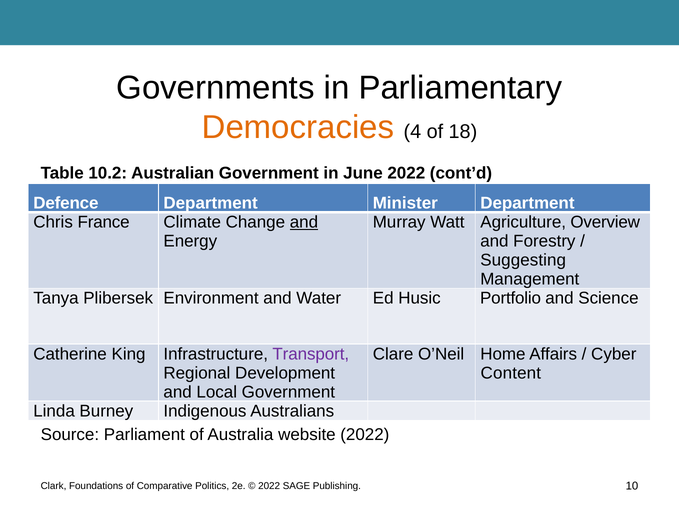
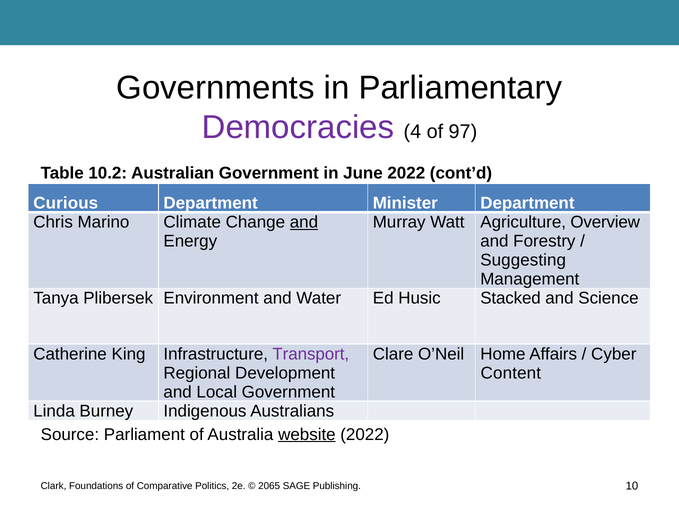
Democracies colour: orange -> purple (298, 127)
18: 18 -> 97 (463, 132)
Defence: Defence -> Curious (66, 203)
France: France -> Marino (103, 222)
Portfolio: Portfolio -> Stacked (511, 298)
website underline: none -> present (307, 435)
2022: 2022 -> 2065 (269, 486)
